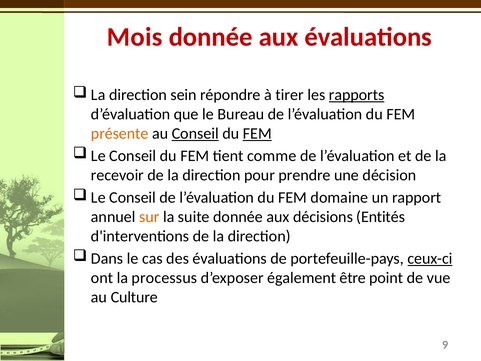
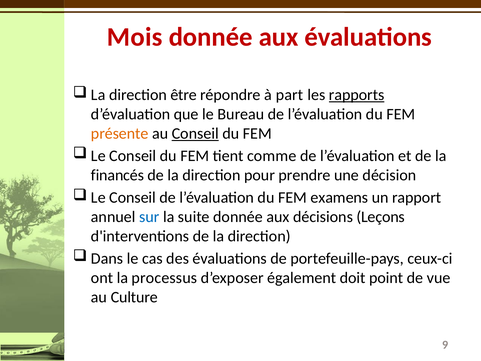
sein: sein -> être (184, 95)
tirer: tirer -> part (290, 95)
FEM underline: present -> none (257, 133)
recevoir: recevoir -> financés (117, 175)
domaine: domaine -> examens (339, 198)
sur colour: orange -> blue (149, 217)
Entités: Entités -> Leçons (381, 217)
ceux-ci underline: present -> none (430, 258)
être: être -> doit (353, 278)
